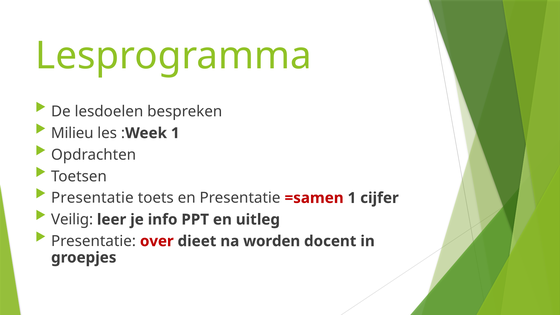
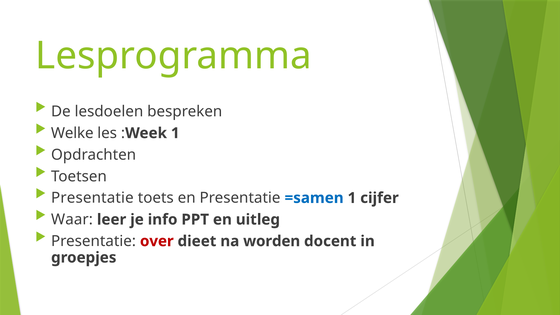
Milieu: Milieu -> Welke (72, 133)
=samen colour: red -> blue (314, 198)
Veilig: Veilig -> Waar (72, 220)
